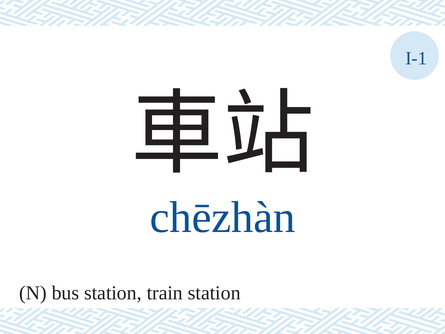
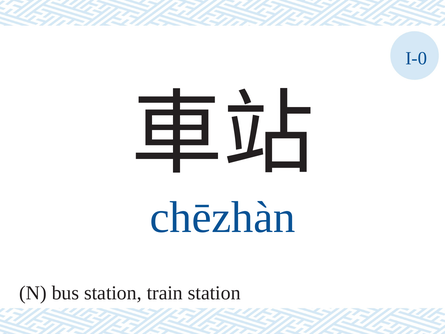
I-1: I-1 -> I-0 (416, 58)
